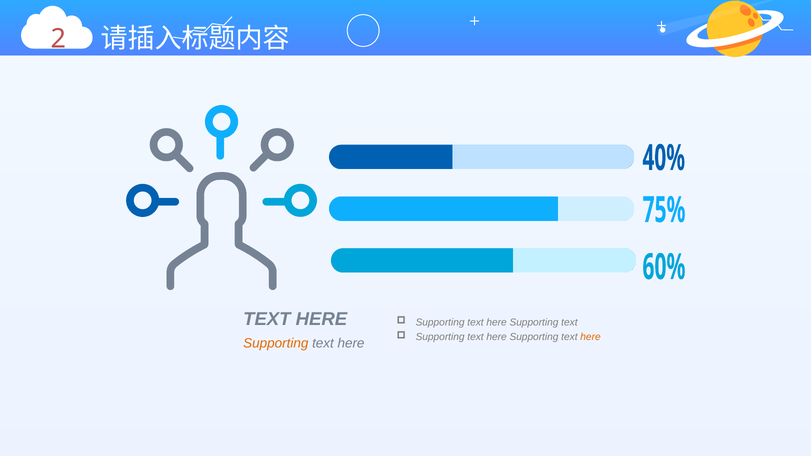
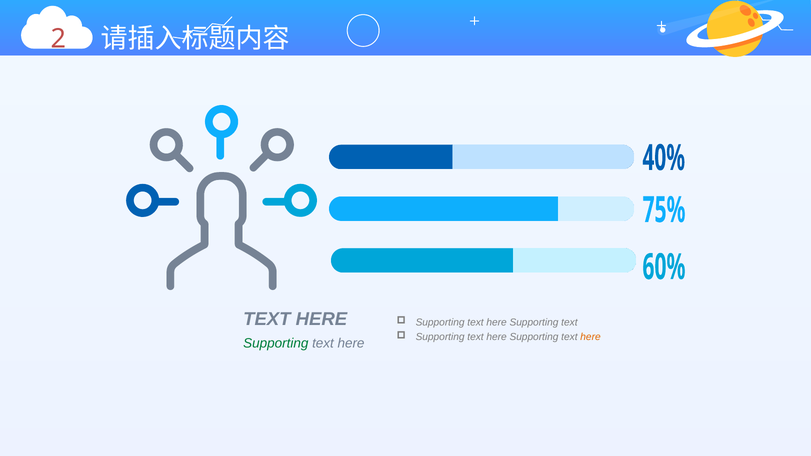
Supporting colour: orange -> green (276, 343)
